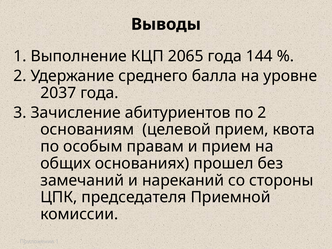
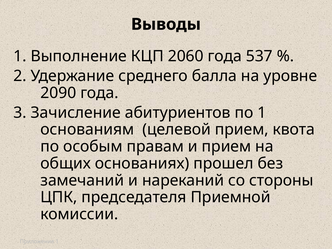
2065: 2065 -> 2060 (186, 56)
144: 144 -> 537 (259, 56)
2037: 2037 -> 2090 (58, 93)
по 2: 2 -> 1 (262, 113)
